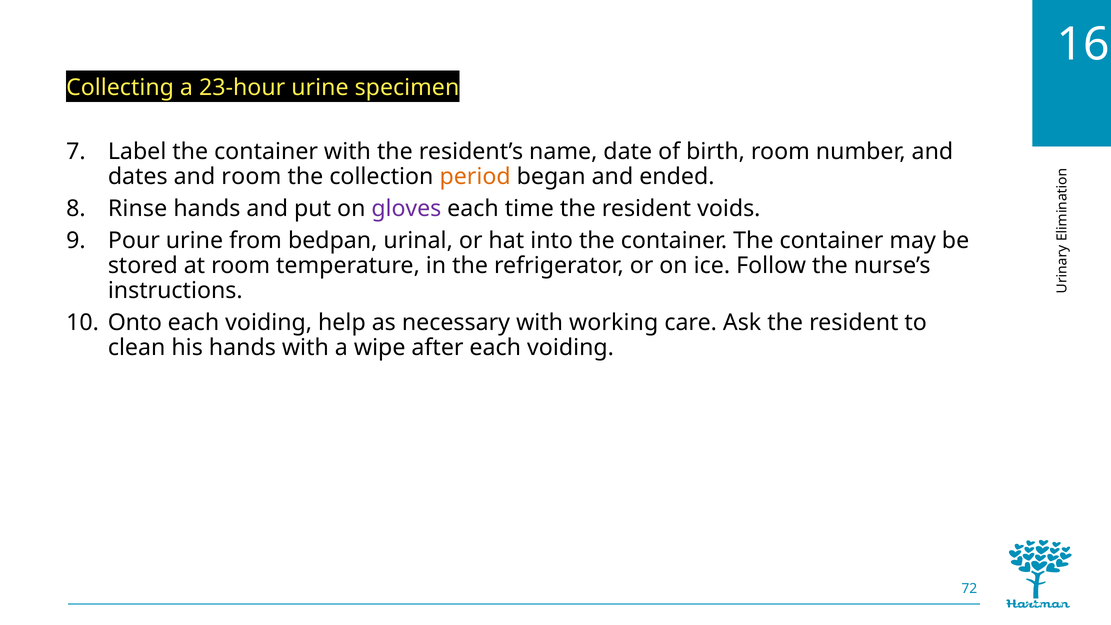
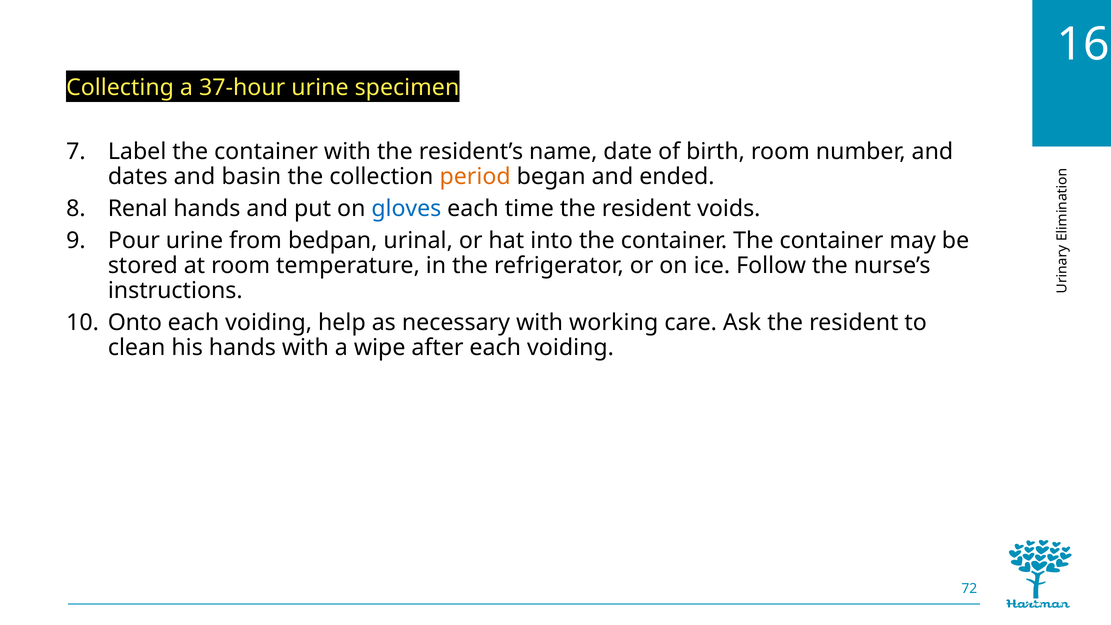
23-hour: 23-hour -> 37-hour (242, 88)
and room: room -> basin (251, 177)
Rinse: Rinse -> Renal (138, 208)
gloves colour: purple -> blue (406, 208)
